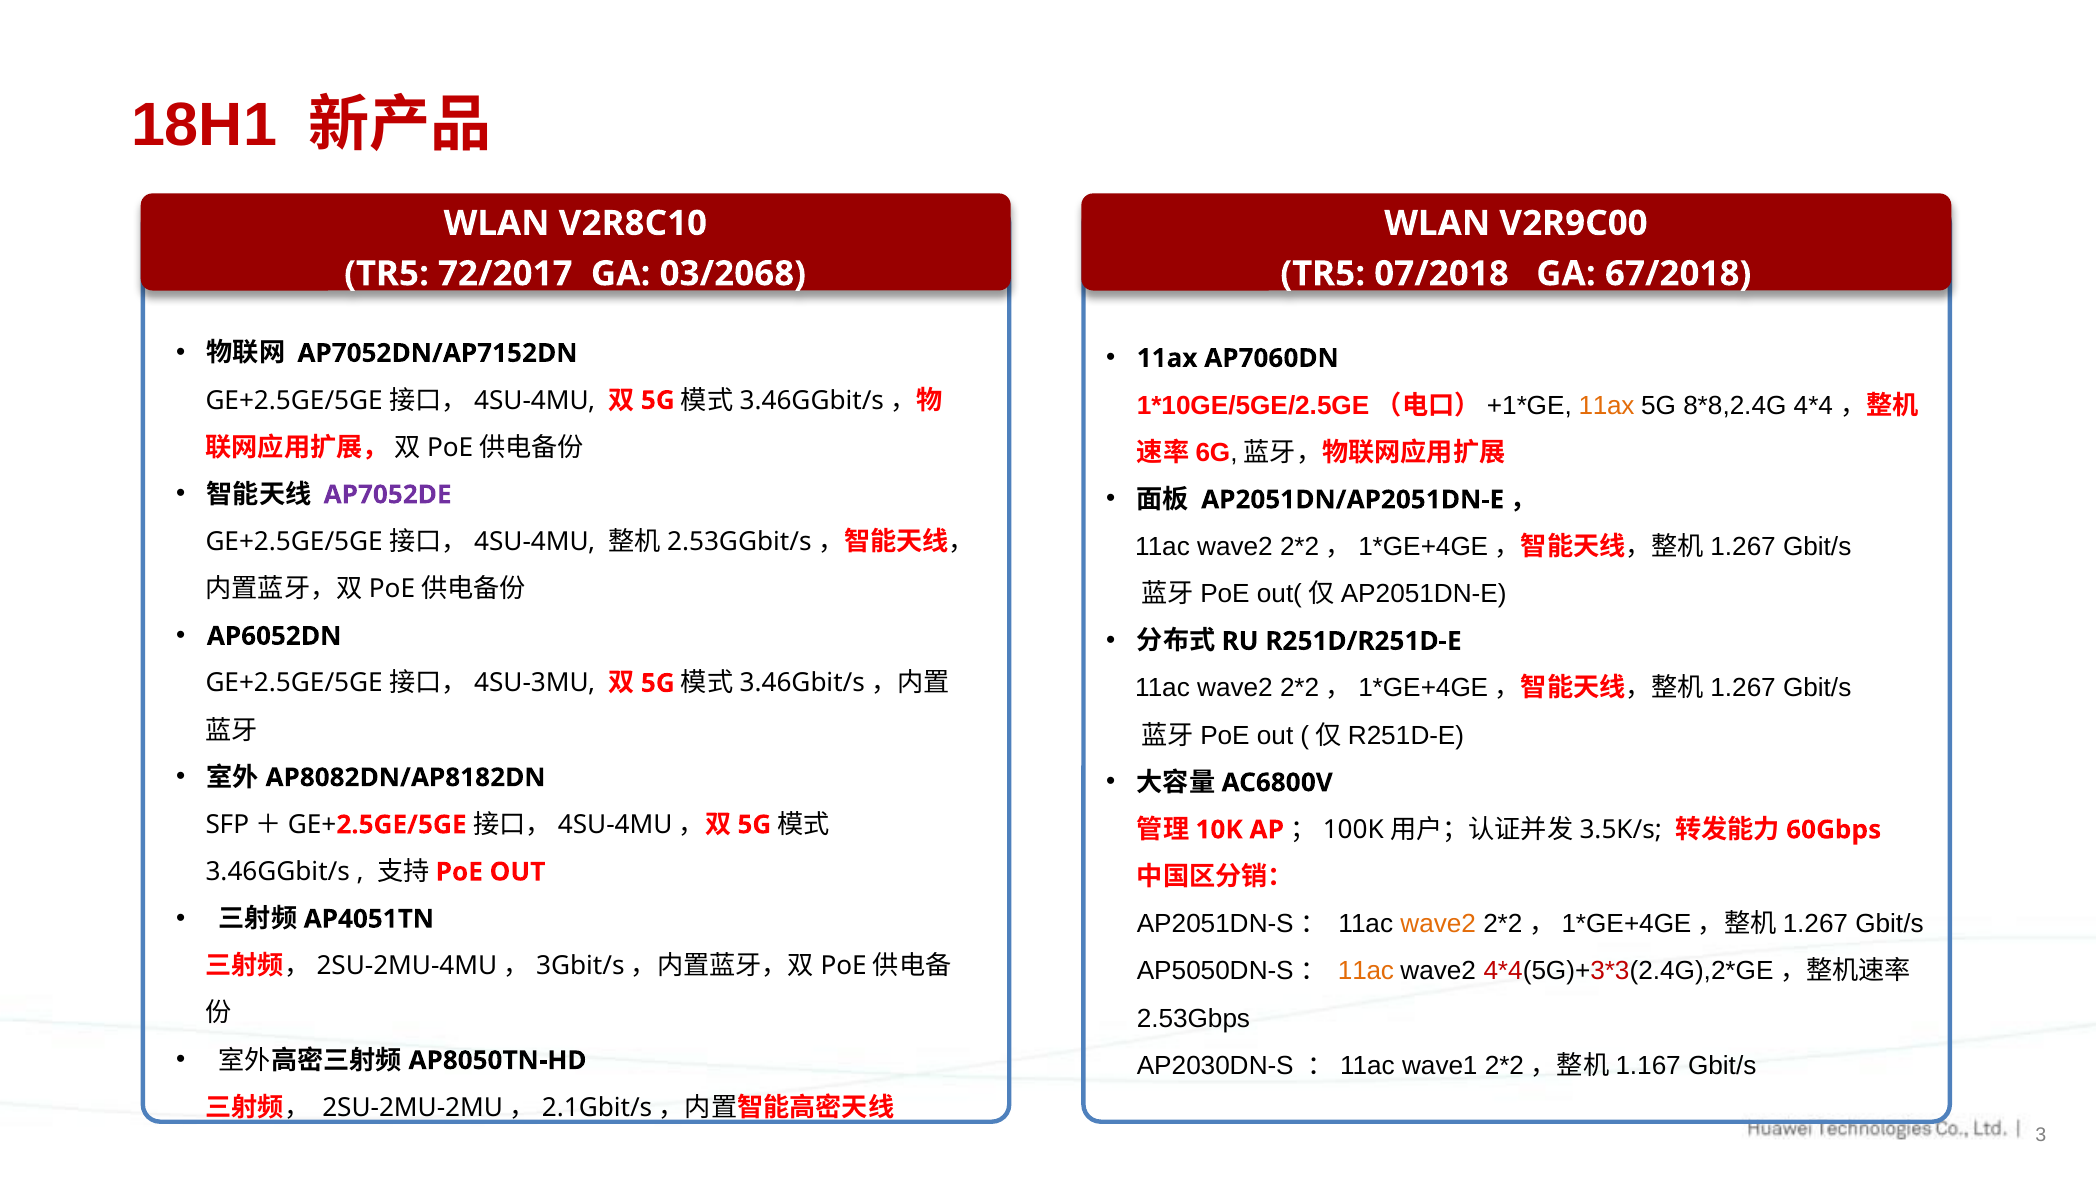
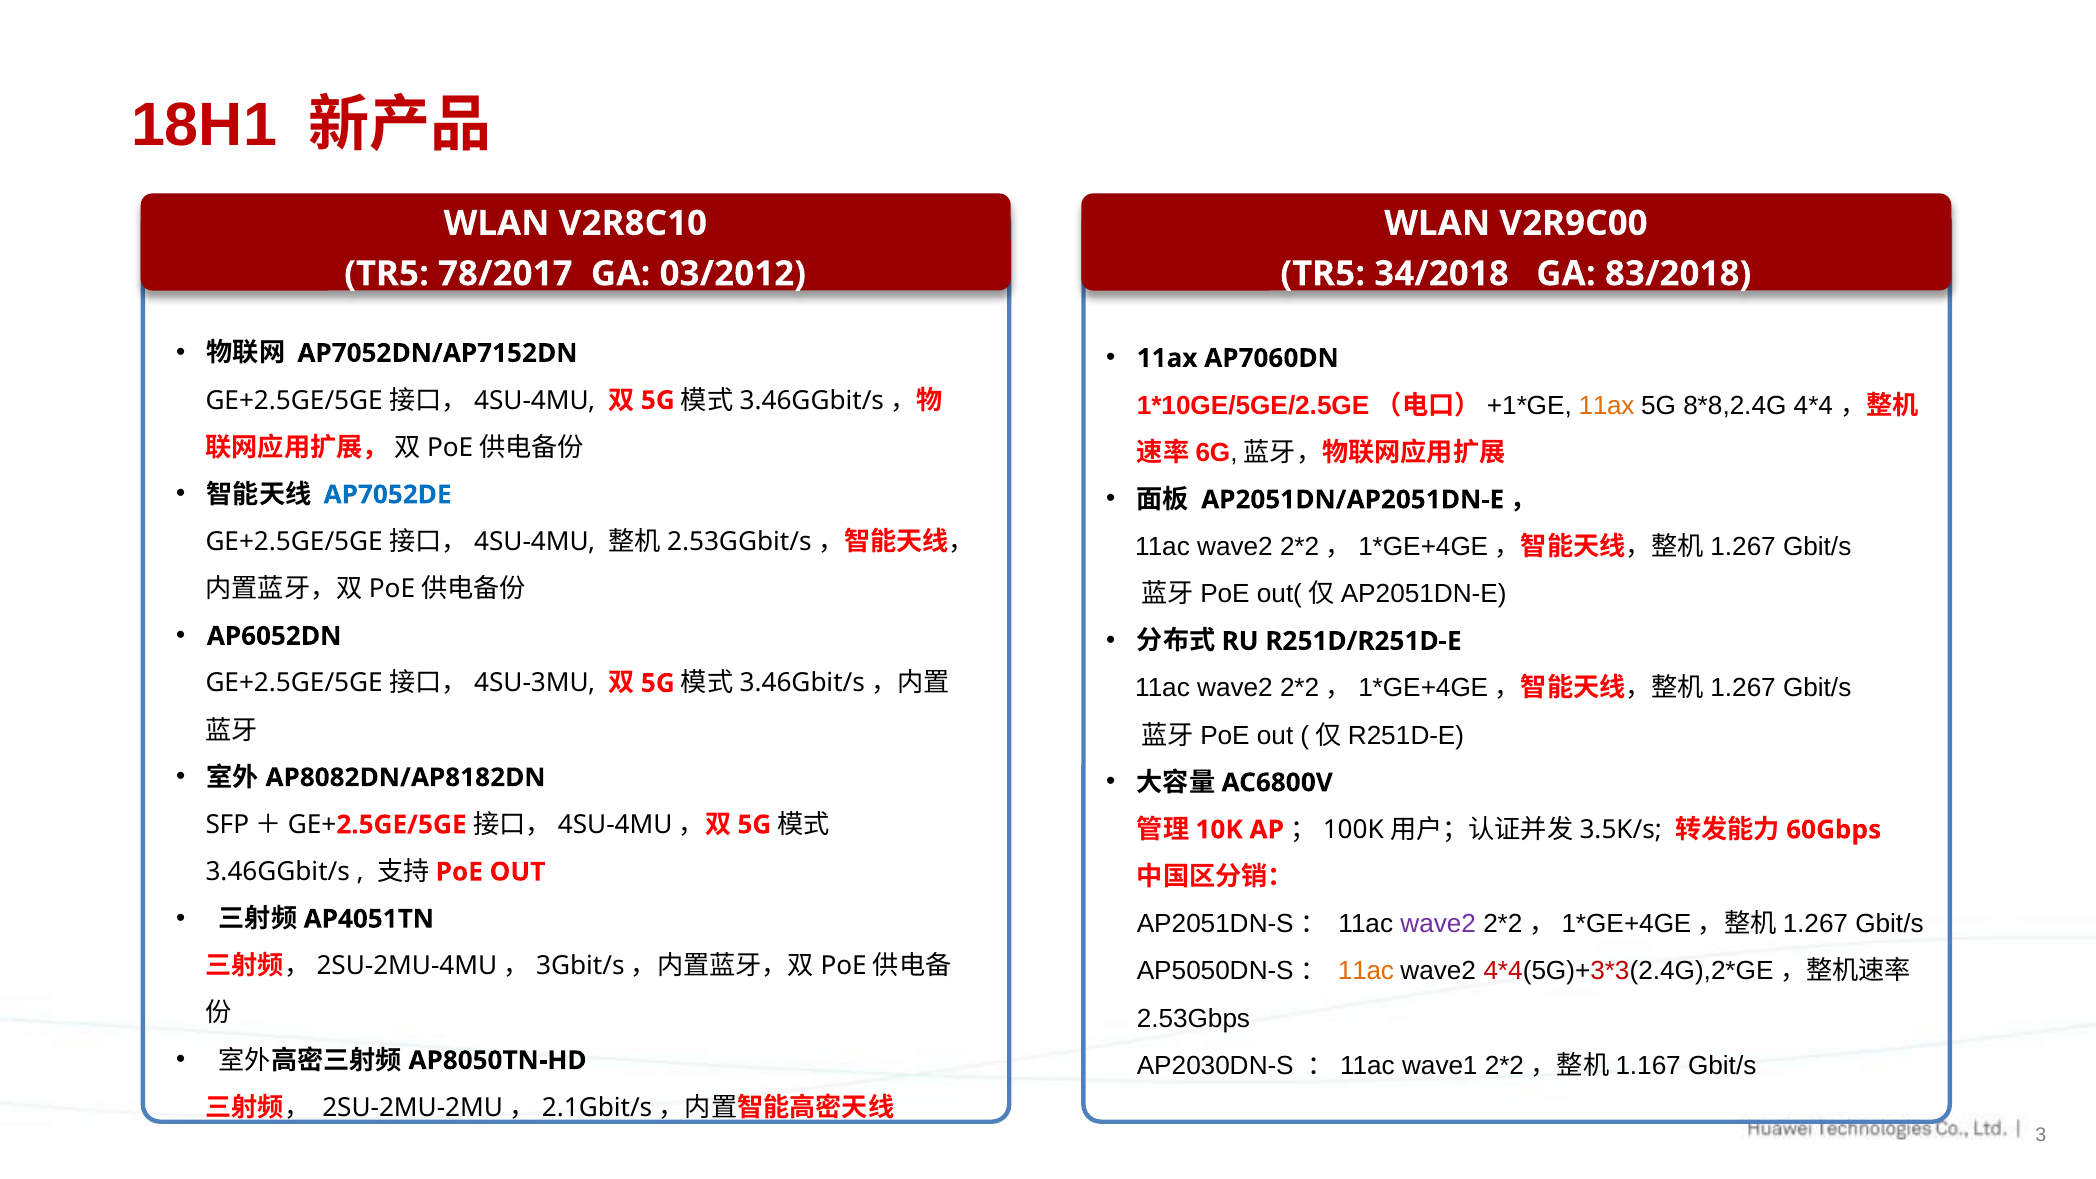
72/2017: 72/2017 -> 78/2017 (505, 274)
03/2068: 03/2068 -> 03/2012 (733, 274)
07/2018: 07/2018 -> 34/2018 (1442, 274)
67/2018: 67/2018 -> 83/2018 (1678, 274)
AP7052DE colour: purple -> blue (388, 495)
wave2 colour: orange -> purple (1438, 924)
